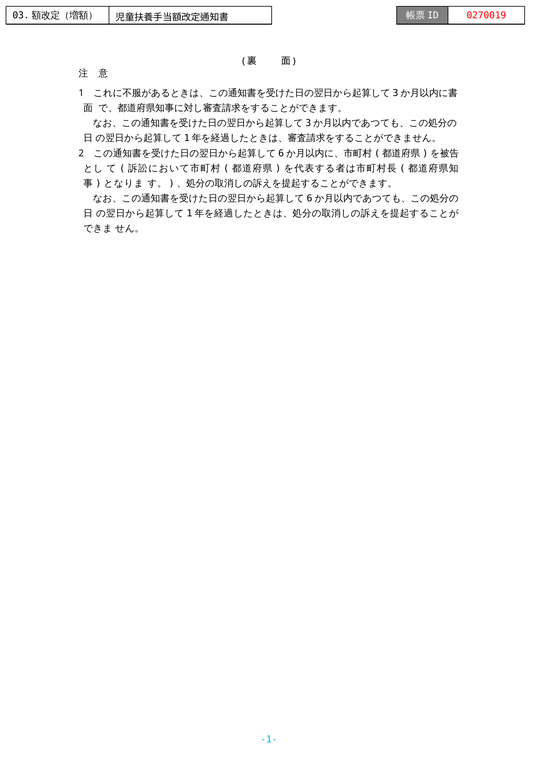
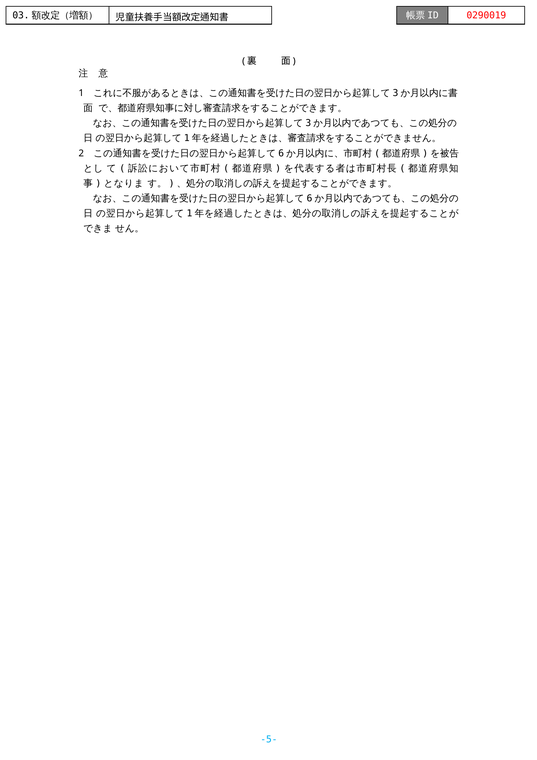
0270019: 0270019 -> 0290019 (486, 15)
-1-: -1- -> -5- (269, 739)
